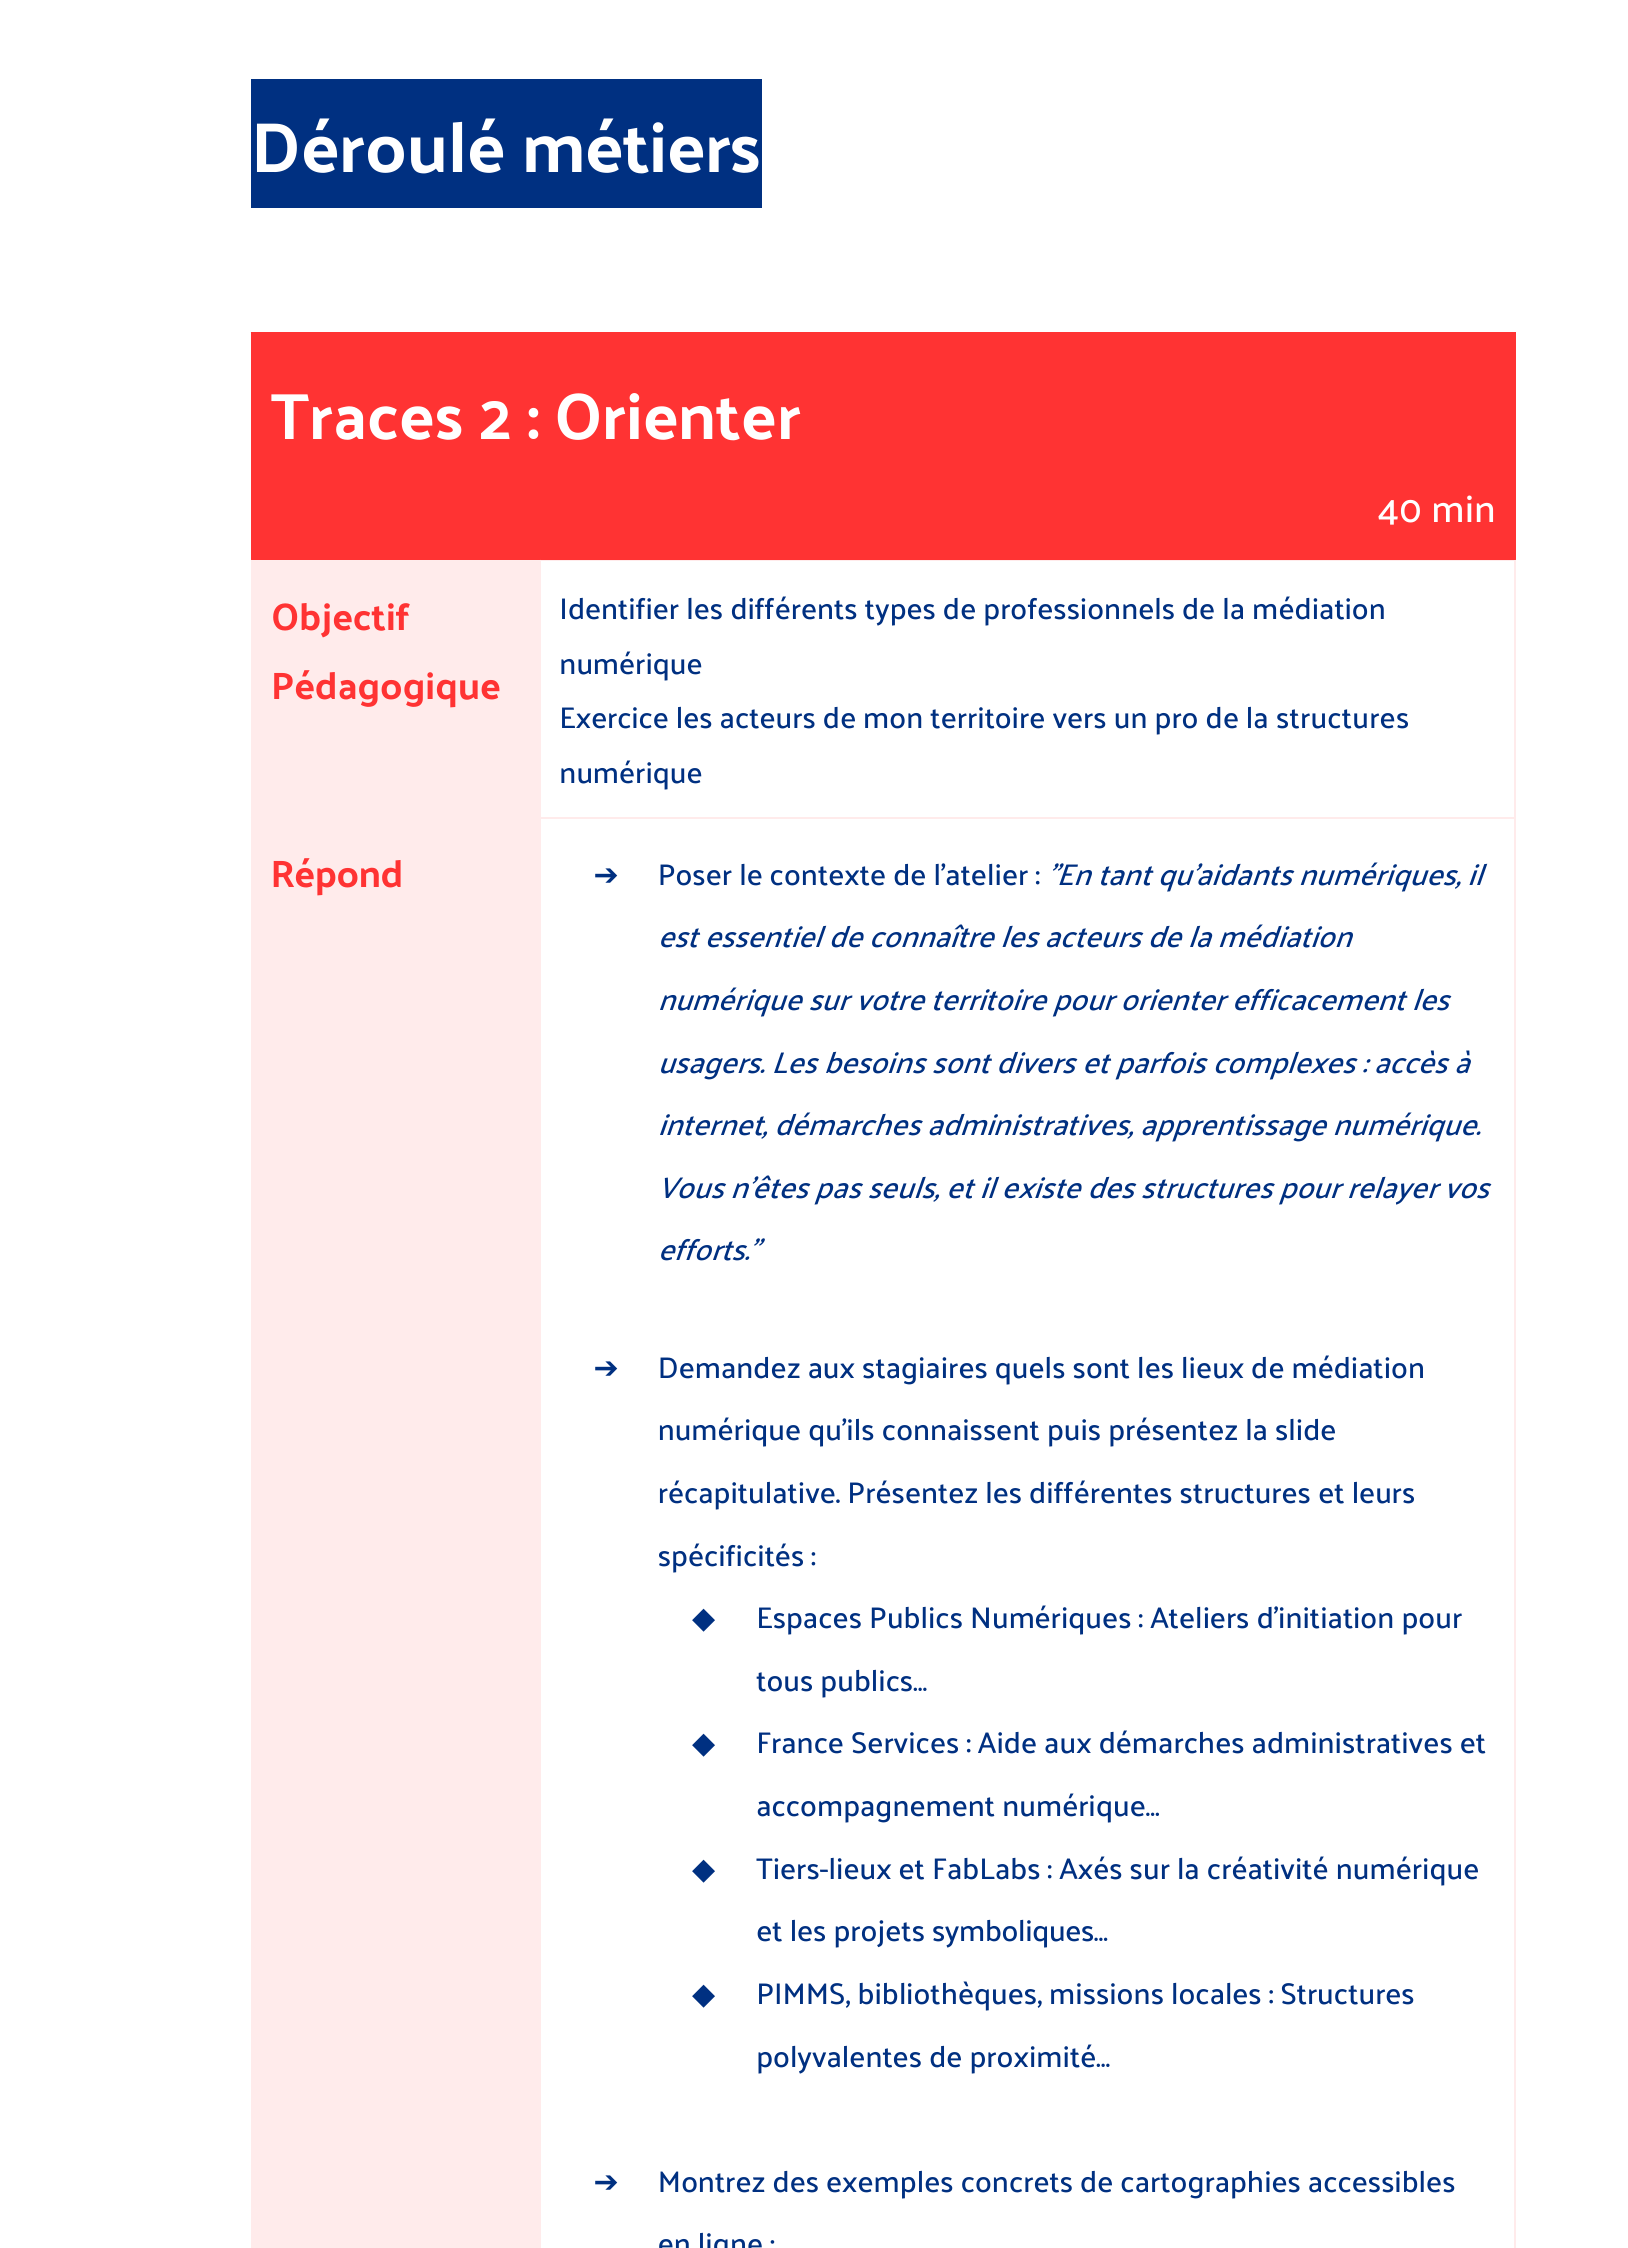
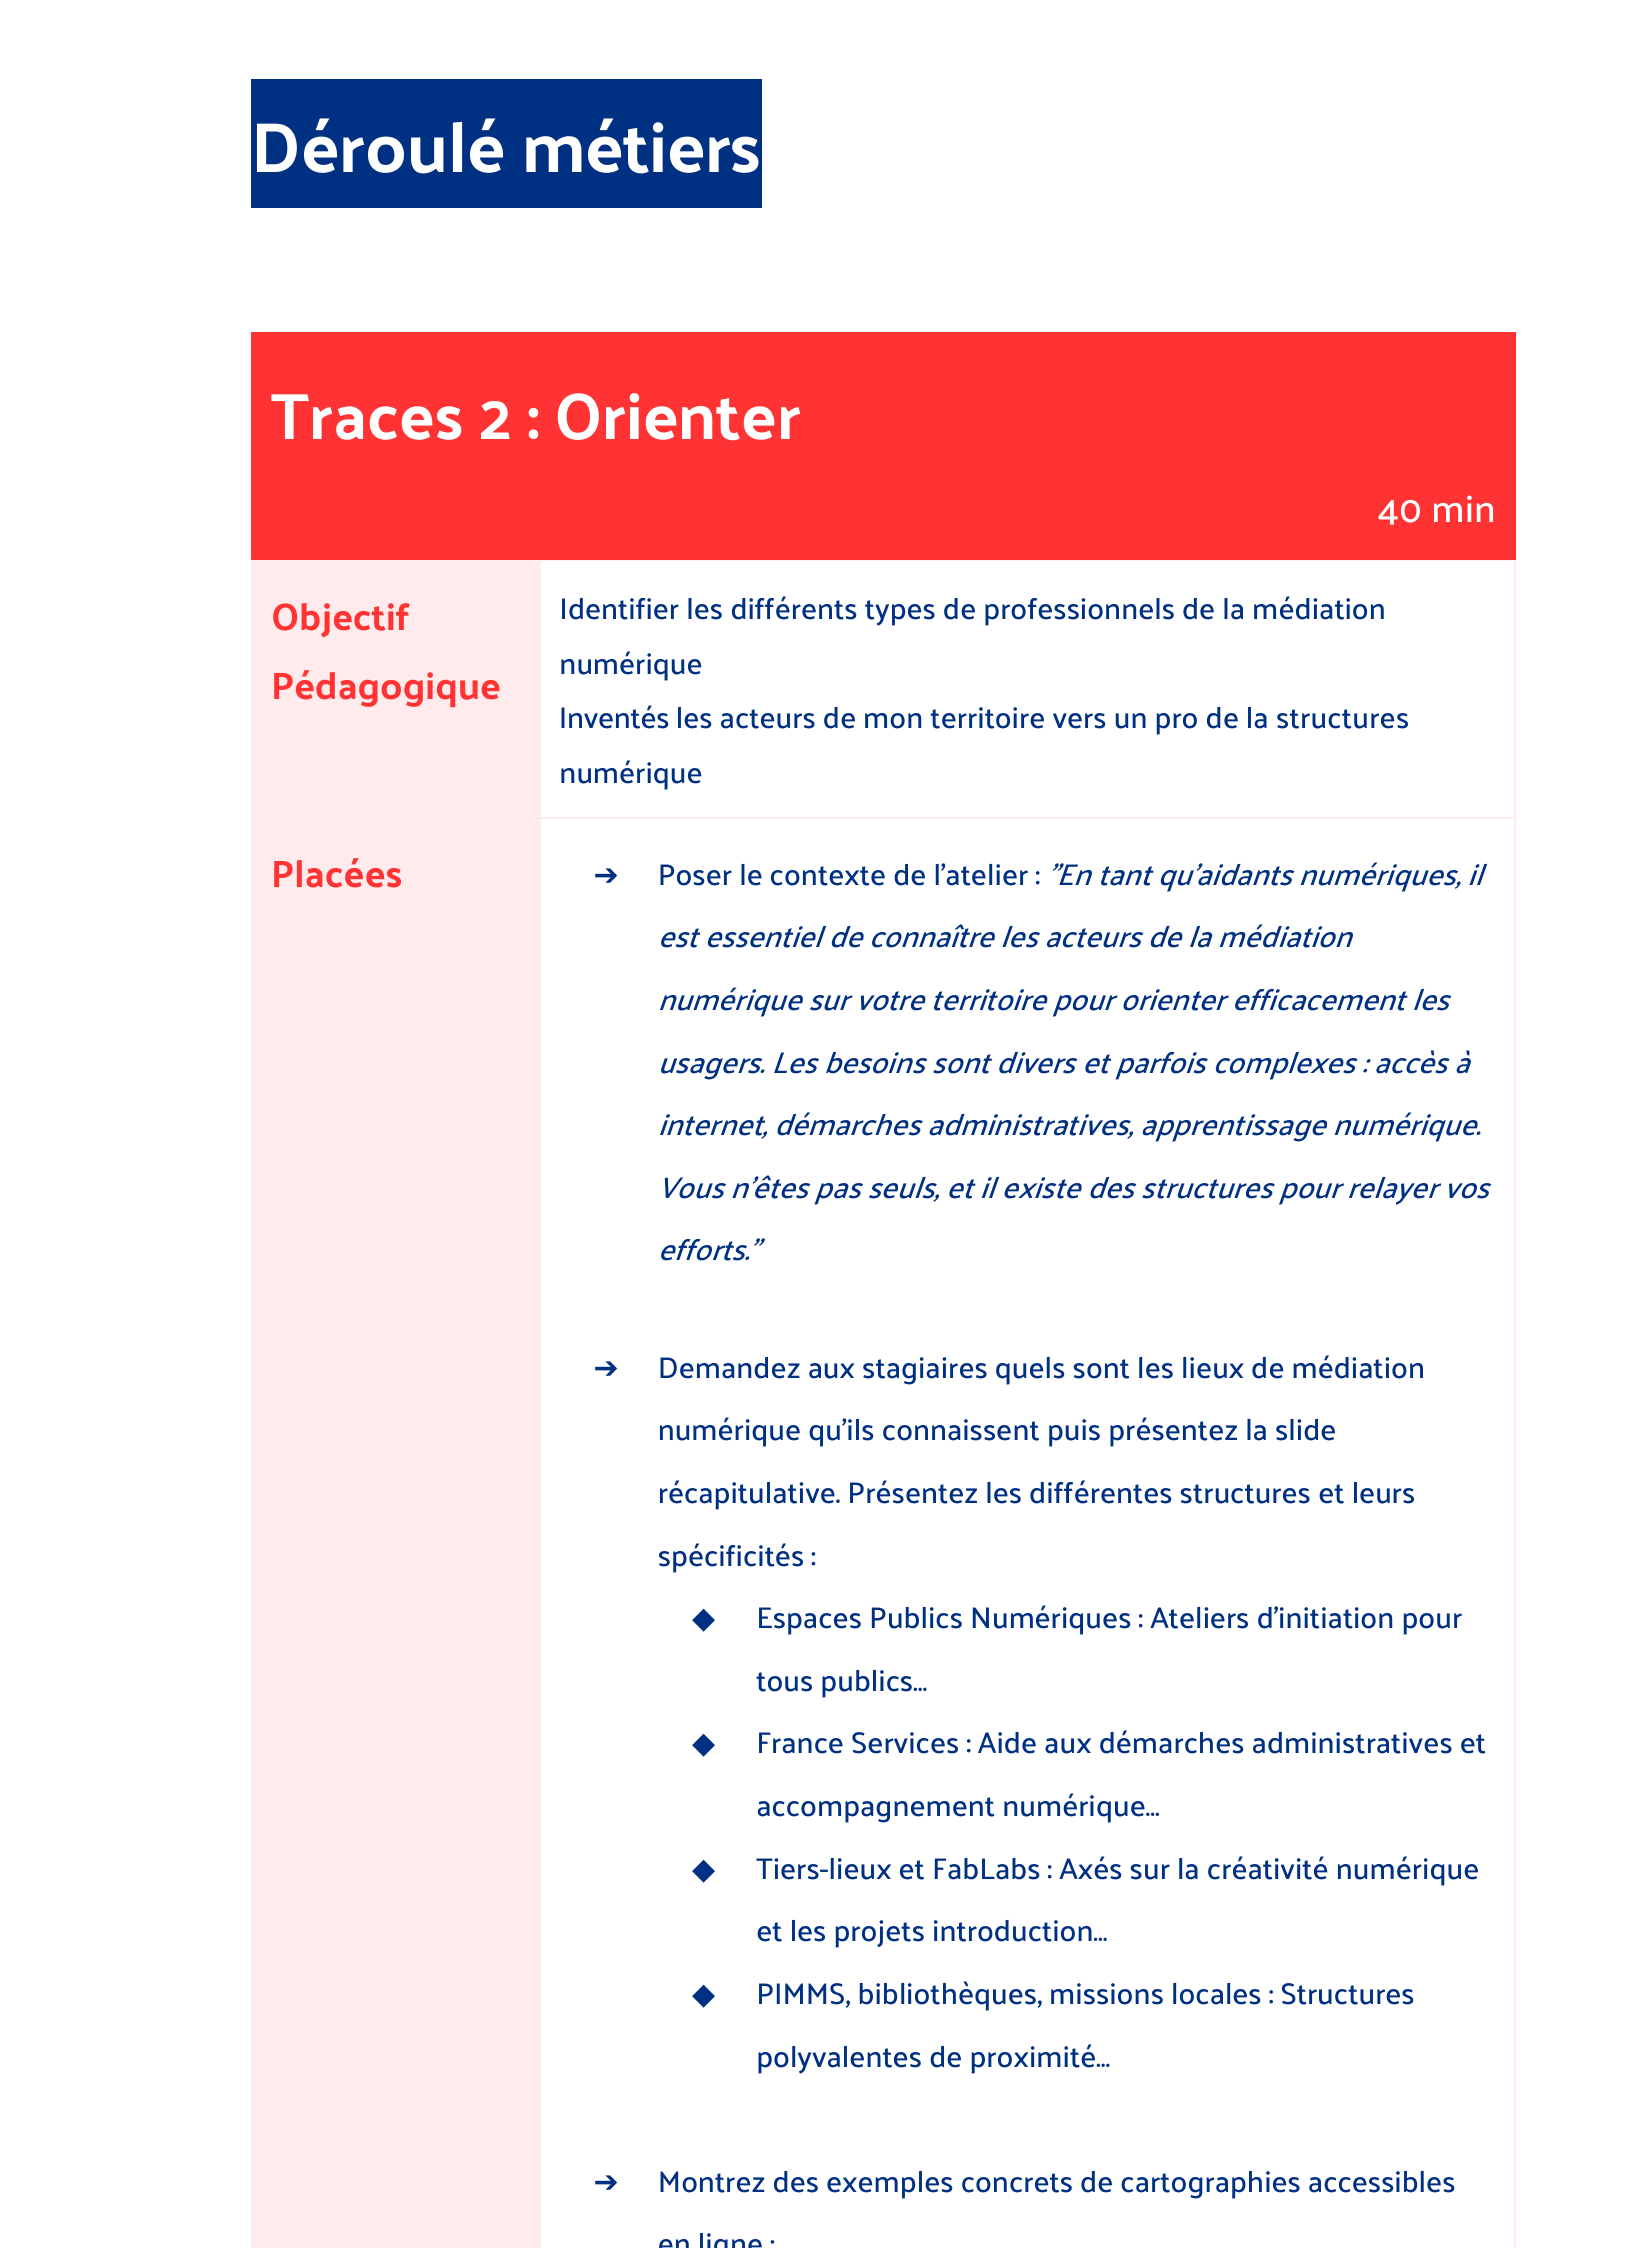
Exercice: Exercice -> Inventés (614, 719)
Répond: Répond -> Placées (337, 875)
symboliques…: symboliques… -> introduction… (1020, 1932)
